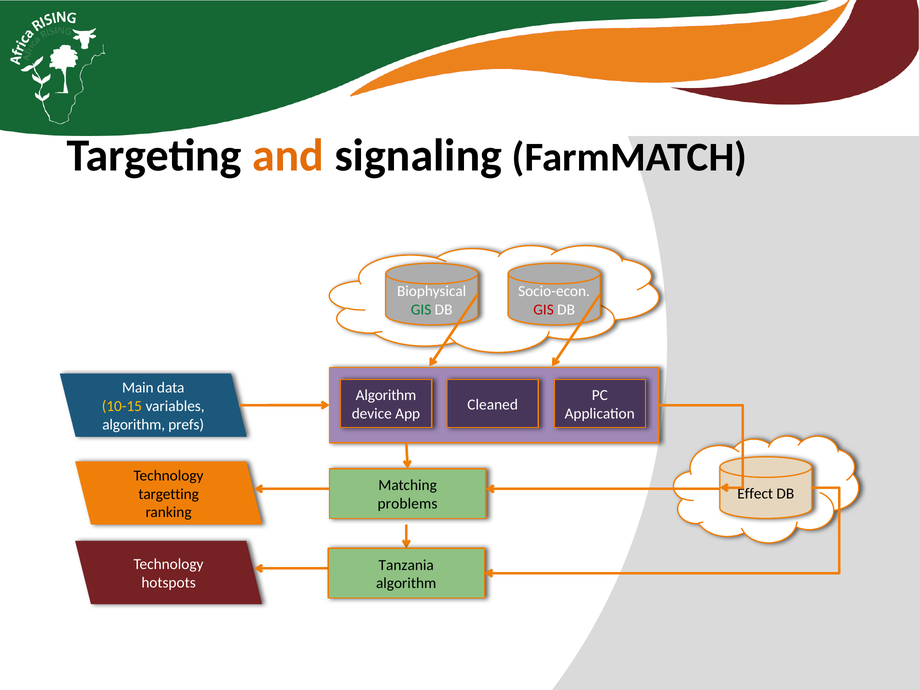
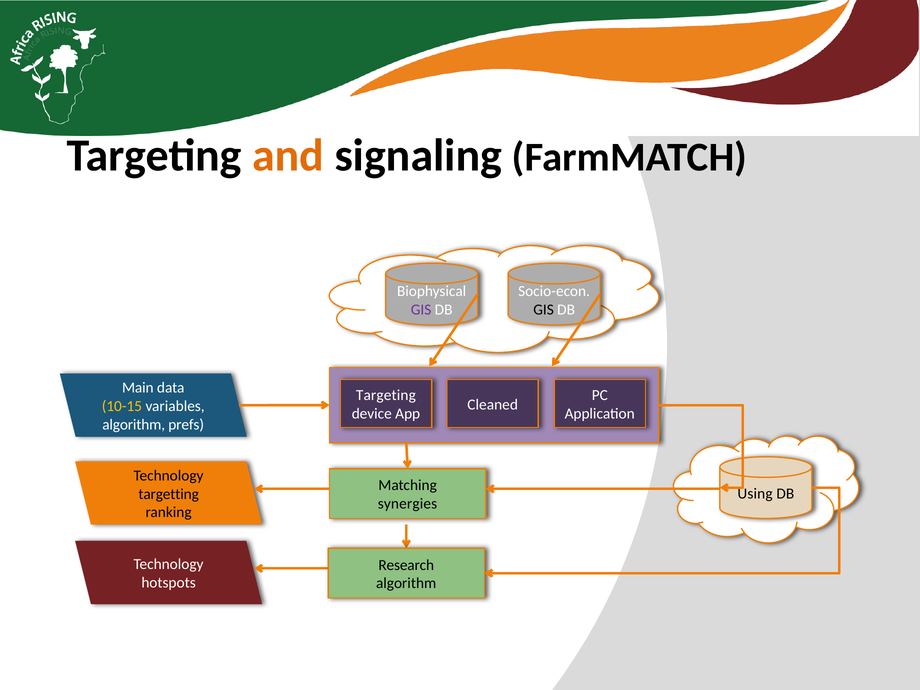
GIS colour: green -> purple (421, 310)
GIS colour: red -> black (544, 310)
Algorithm: Algorithm -> Targeting (386, 395)
Effect: Effect -> Using (755, 494)
problems: problems -> synergies (407, 504)
Tanzania: Tanzania -> Research (406, 565)
